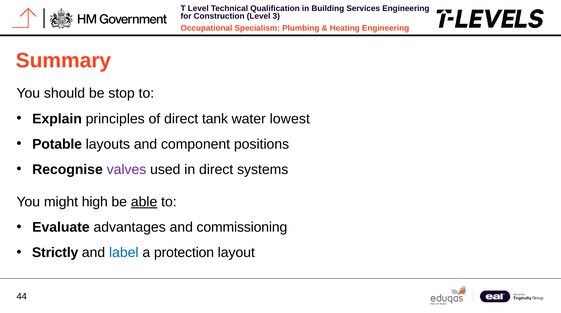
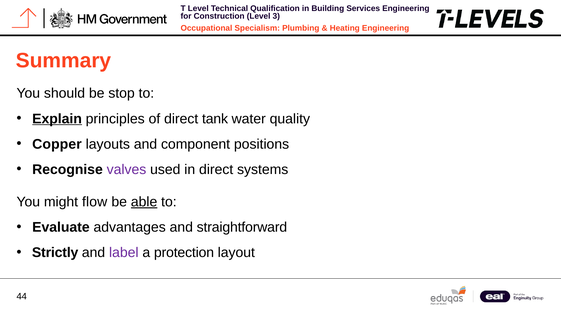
Explain underline: none -> present (57, 119)
lowest: lowest -> quality (290, 119)
Potable: Potable -> Copper (57, 144)
high: high -> flow (95, 202)
commissioning: commissioning -> straightforward (242, 228)
label colour: blue -> purple (124, 253)
